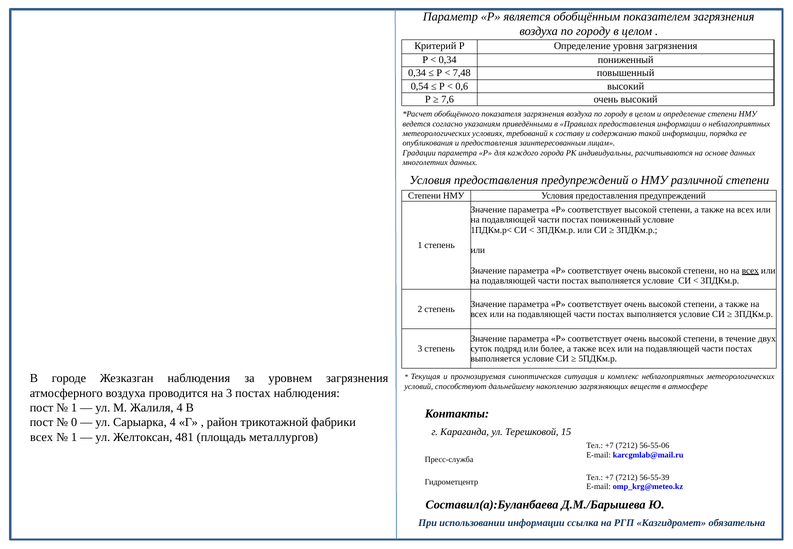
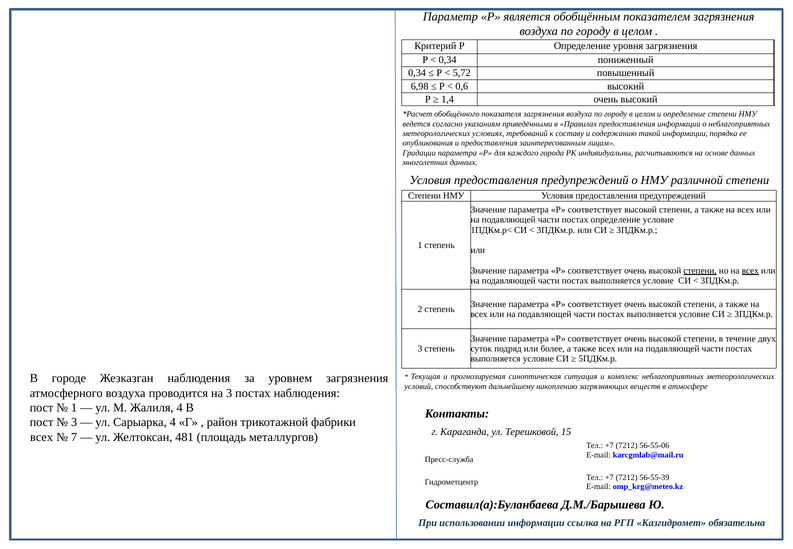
7,48: 7,48 -> 5,72 (462, 73)
0,54: 0,54 -> 6,98 (420, 86)
7,6: 7,6 -> 1,4 (448, 99)
постах пониженный: пониженный -> определение (616, 220)
степени underline: none -> present (700, 271)
0: 0 -> 3 (74, 422)
1: 1 -> 7 (74, 437)
